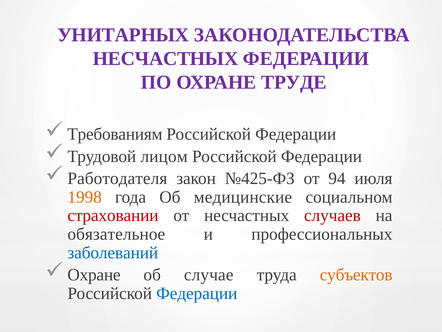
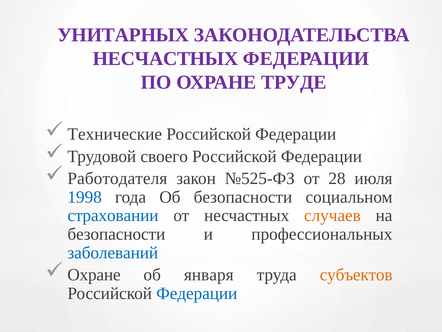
Требованиям: Требованиям -> Технические (115, 134)
лицом: лицом -> своего (164, 156)
№425-ФЗ: №425-ФЗ -> №525-ФЗ (260, 178)
94: 94 -> 28 (337, 178)
1998 colour: orange -> blue (85, 197)
Об медицинские: медицинские -> безопасности (243, 197)
страховании colour: red -> blue (113, 215)
случаев colour: red -> orange (332, 215)
обязательное: обязательное -> безопасности (116, 234)
случае: случае -> января (209, 274)
